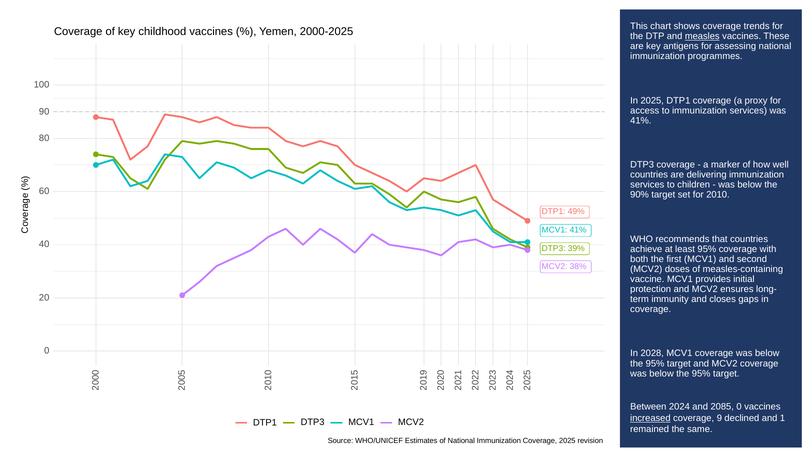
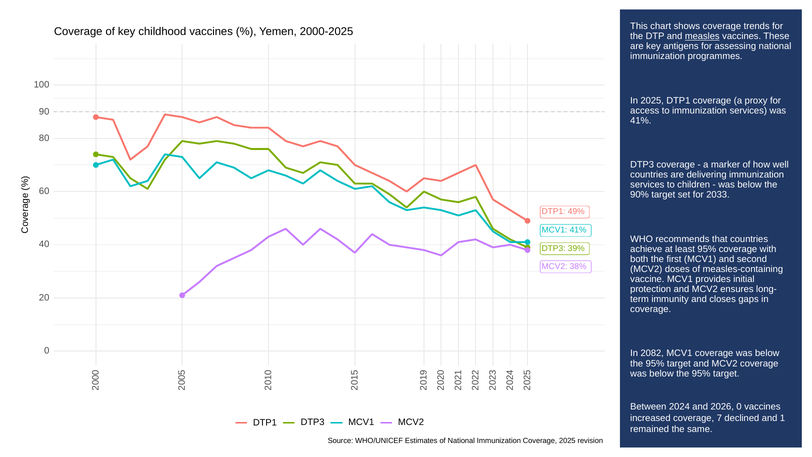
2010: 2010 -> 2033 (718, 195)
2028: 2028 -> 2082 (652, 353)
2085: 2085 -> 2026 (722, 407)
increased underline: present -> none (650, 418)
coverage 9: 9 -> 7 (719, 418)
